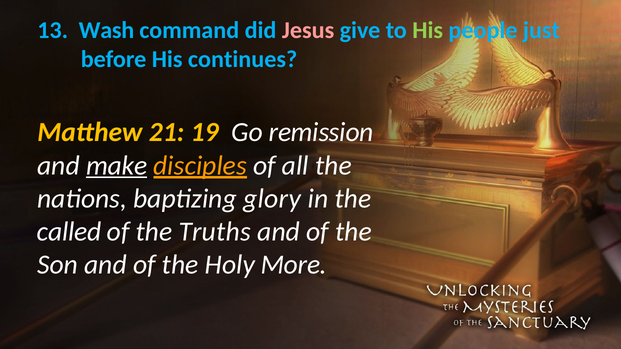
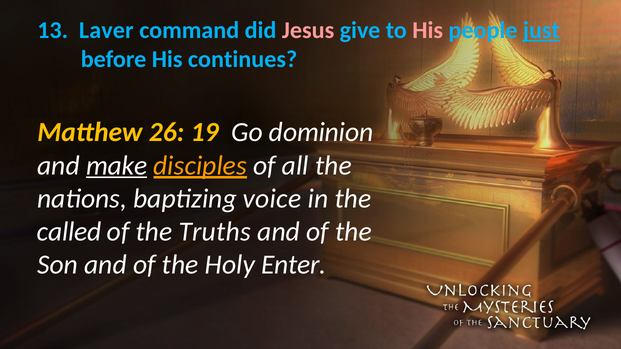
Wash: Wash -> Laver (106, 30)
His colour: light green -> pink (428, 30)
just underline: none -> present (541, 30)
21: 21 -> 26 (167, 132)
remission: remission -> dominion (321, 132)
glory: glory -> voice (272, 199)
More: More -> Enter (294, 265)
